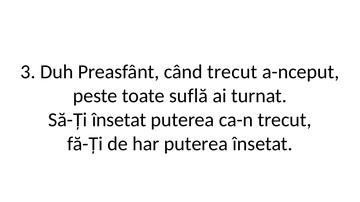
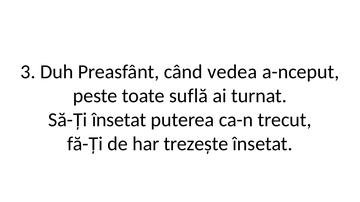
când trecut: trecut -> vedea (232, 72)
har puterea: puterea -> trezește (196, 144)
